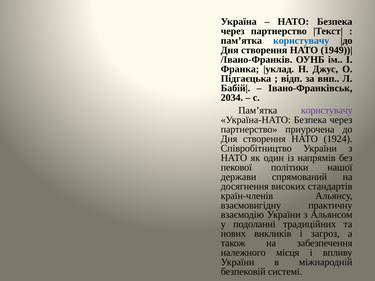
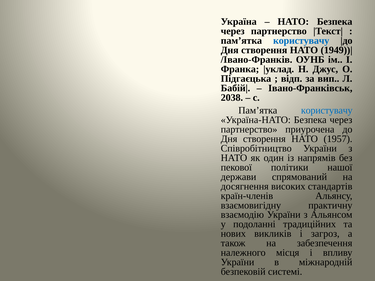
2034: 2034 -> 2038 (232, 98)
користувачу colour: purple -> blue (327, 111)
1924: 1924 -> 1957 (338, 139)
